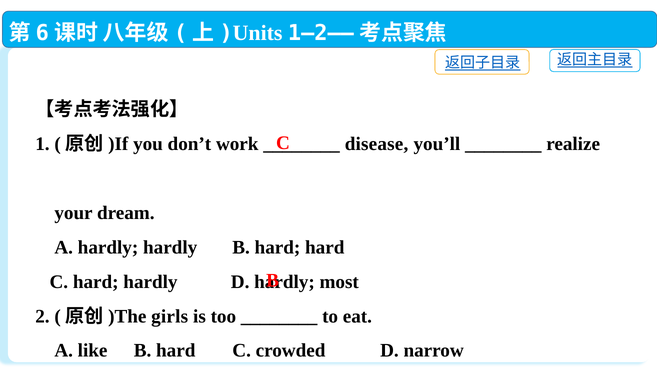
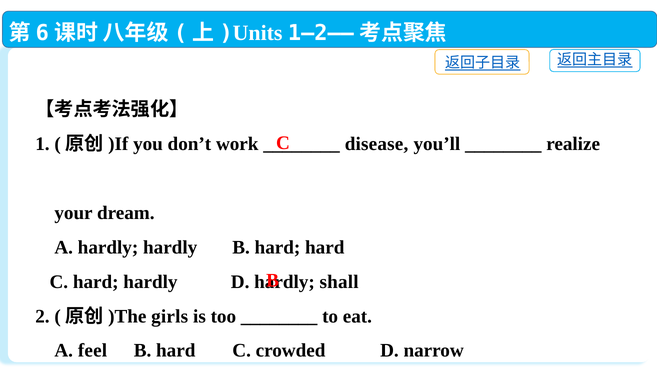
most: most -> shall (339, 282)
like: like -> feel (93, 351)
